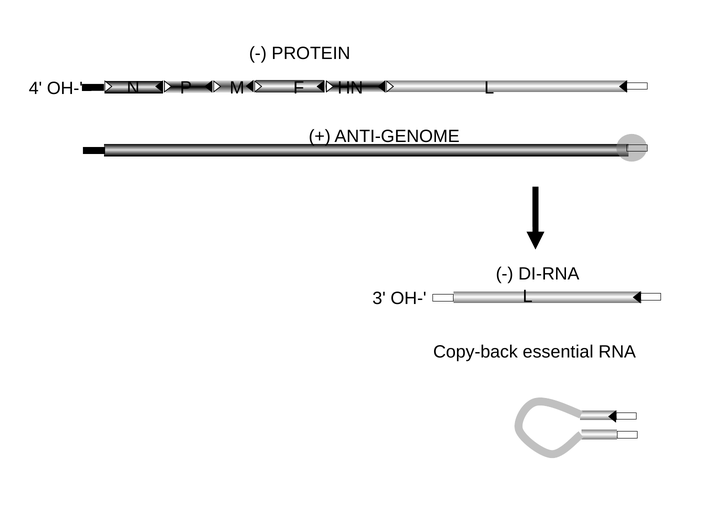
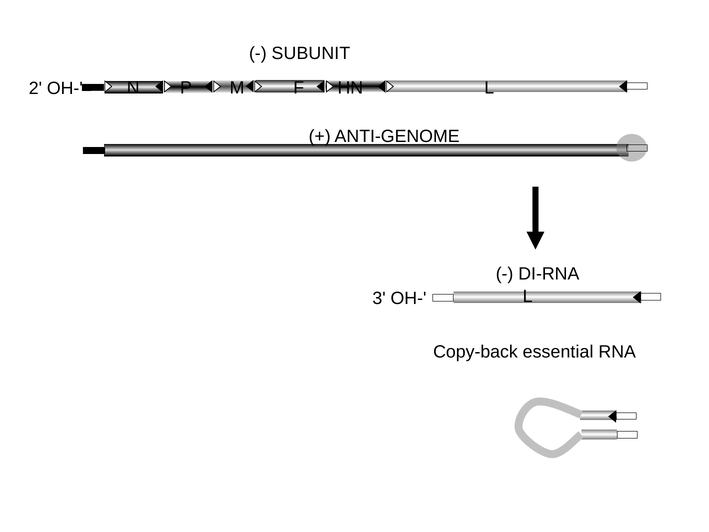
PROTEIN: PROTEIN -> SUBUNIT (311, 54)
4: 4 -> 2 (35, 88)
